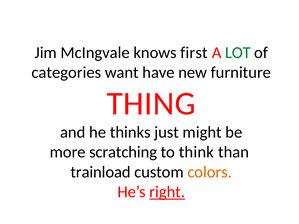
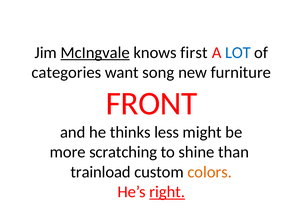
McIngvale underline: none -> present (95, 53)
LOT colour: green -> blue (238, 53)
have: have -> song (158, 73)
THING: THING -> FRONT (151, 104)
just: just -> less (167, 132)
think: think -> shine (196, 152)
